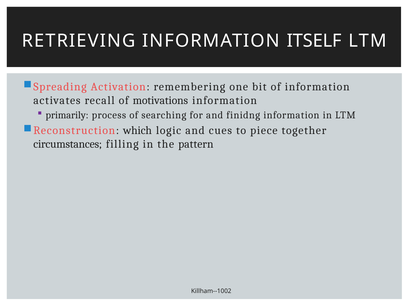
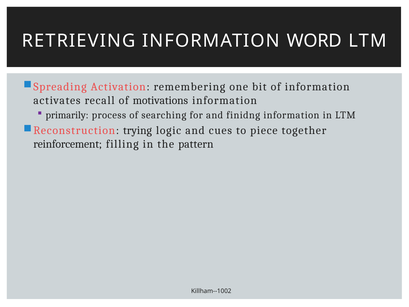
ITSELF: ITSELF -> WORD (314, 41)
which: which -> trying (137, 130)
circumstances: circumstances -> reinforcement (68, 144)
